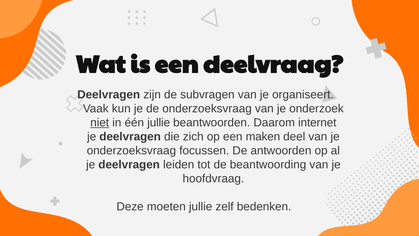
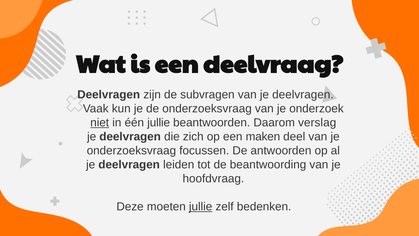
van je organiseert: organiseert -> deelvragen (303, 95)
internet: internet -> verslag (317, 123)
jullie underline: none -> present (201, 206)
